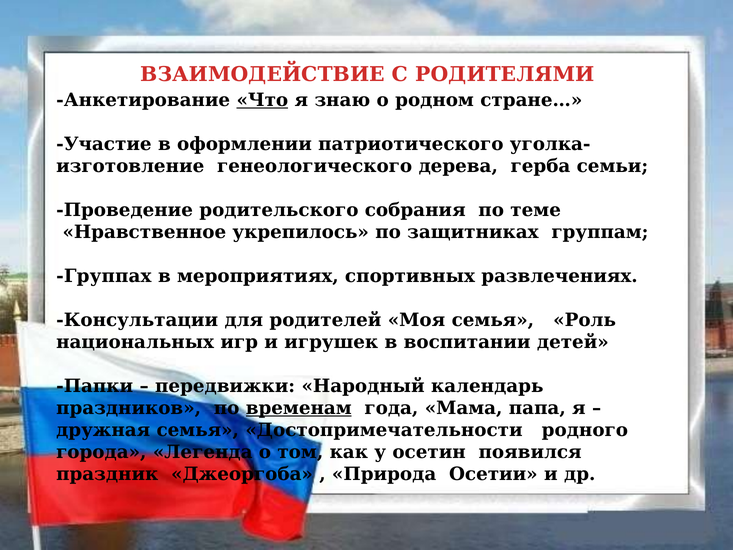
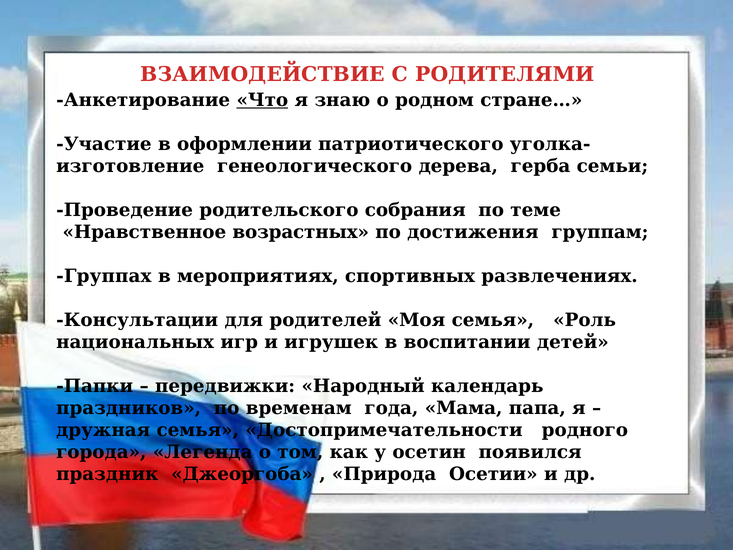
укрепилось: укрепилось -> возрастных (301, 232)
защитниках: защитниках -> достижения (473, 232)
временам underline: present -> none (299, 408)
